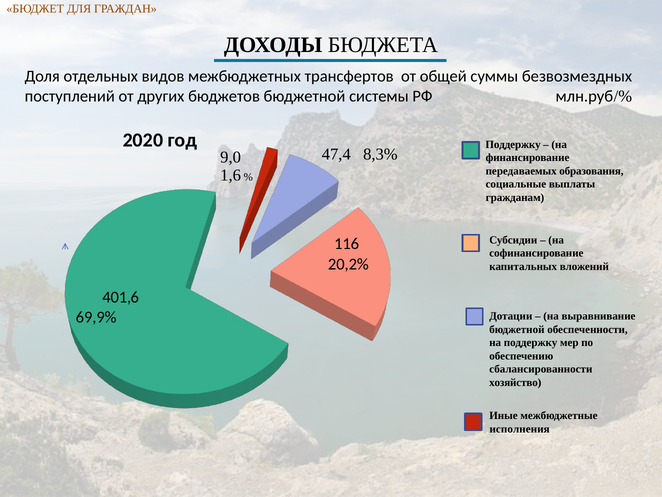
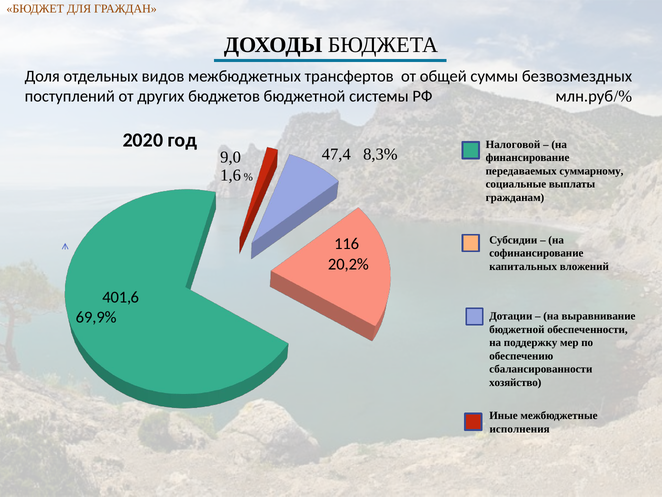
Поддержку: Поддержку -> Налоговой (513, 144)
образования: образования -> суммарному (591, 171)
